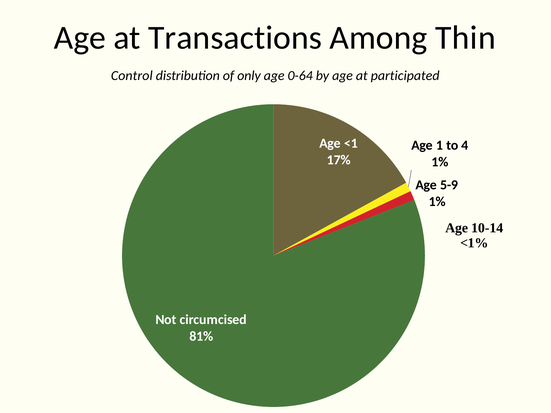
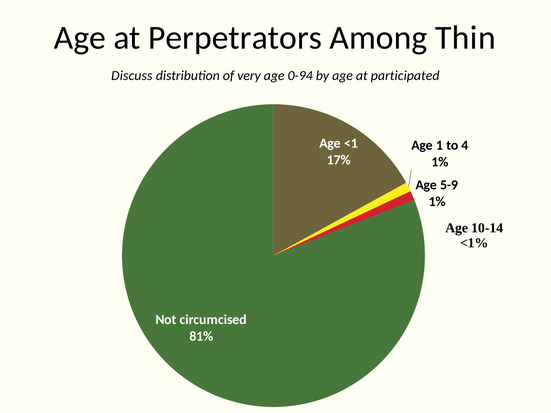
Transactions: Transactions -> Perpetrators (235, 38)
Control: Control -> Discuss (132, 76)
only: only -> very (249, 76)
0-64: 0-64 -> 0-94 (300, 76)
